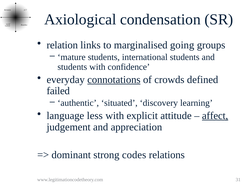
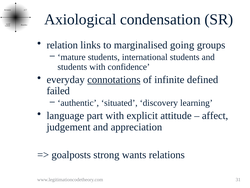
crowds: crowds -> infinite (169, 79)
less: less -> part (95, 115)
affect underline: present -> none (215, 115)
dominant: dominant -> goalposts (71, 154)
codes: codes -> wants (134, 154)
